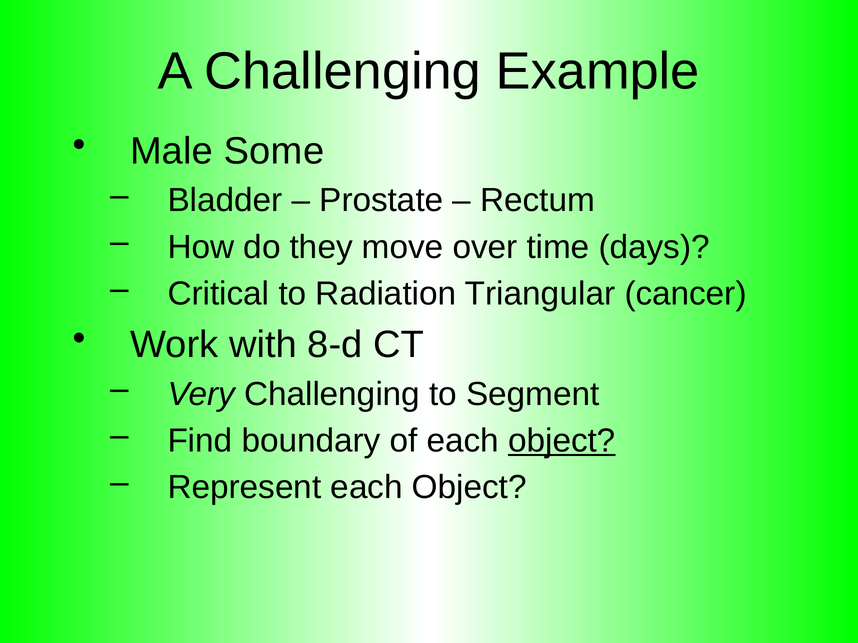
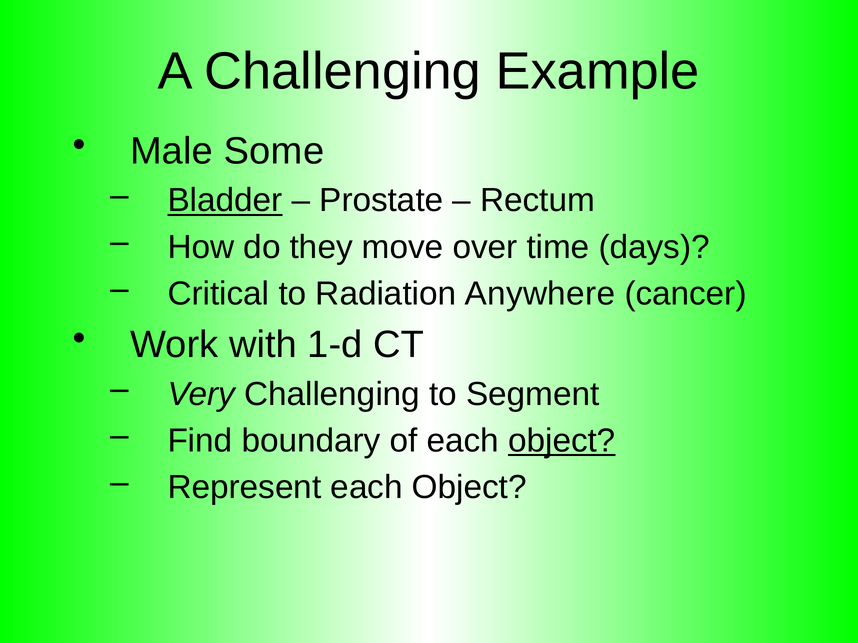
Bladder underline: none -> present (225, 201)
Triangular: Triangular -> Anywhere (540, 294)
8-d: 8-d -> 1-d (335, 345)
